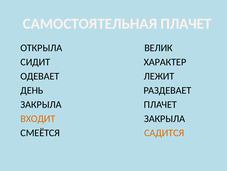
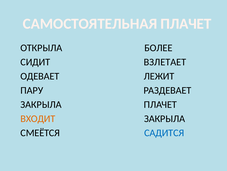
ВЕЛИК: ВЕЛИК -> БОЛЕЕ (158, 48)
ХАРАКТЕР: ХАРАКТЕР -> ВЗЛЕТАЕТ (165, 62)
ДЕНЬ: ДЕНЬ -> ПАРУ (32, 90)
САДИТСЯ colour: orange -> blue (164, 132)
